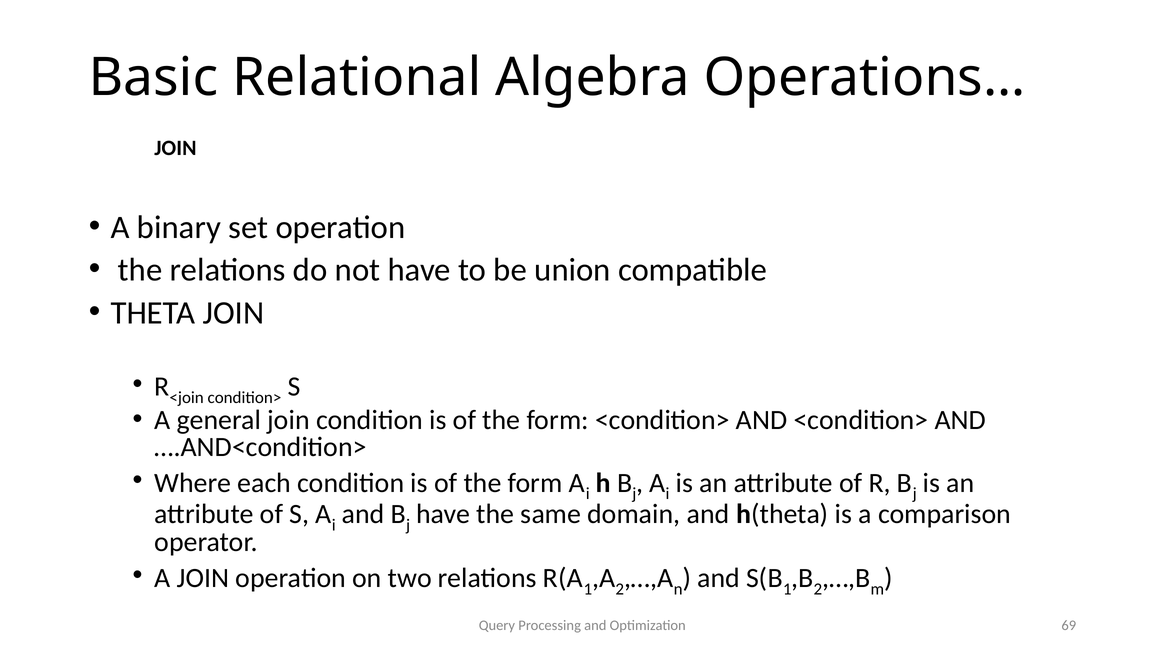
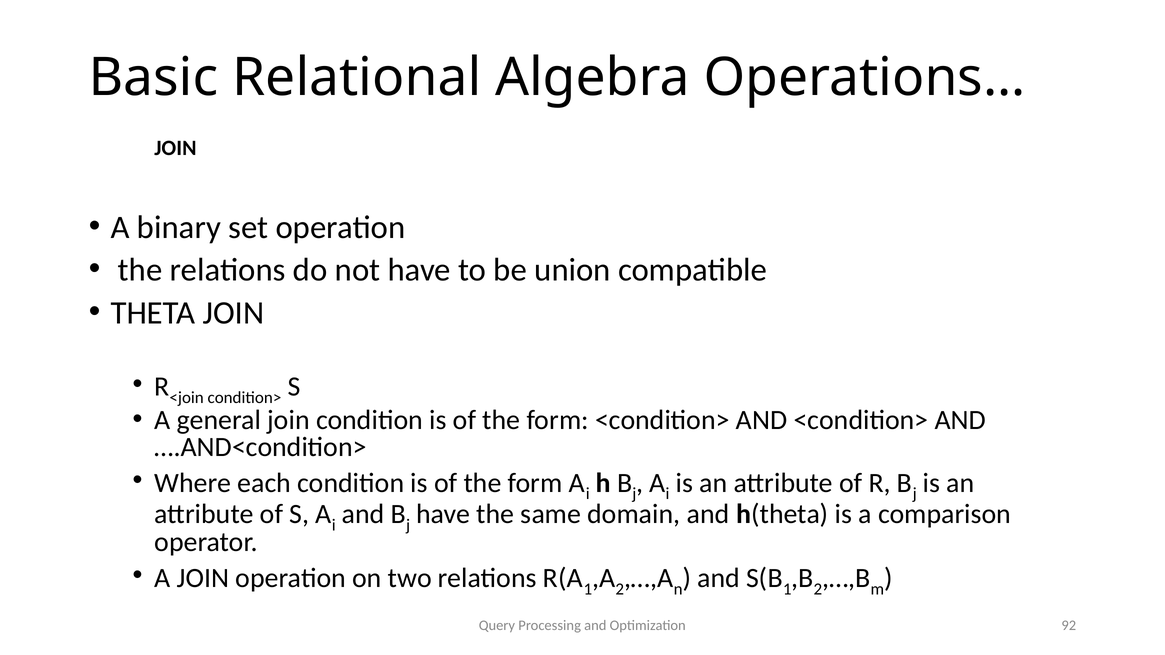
69: 69 -> 92 (1069, 626)
